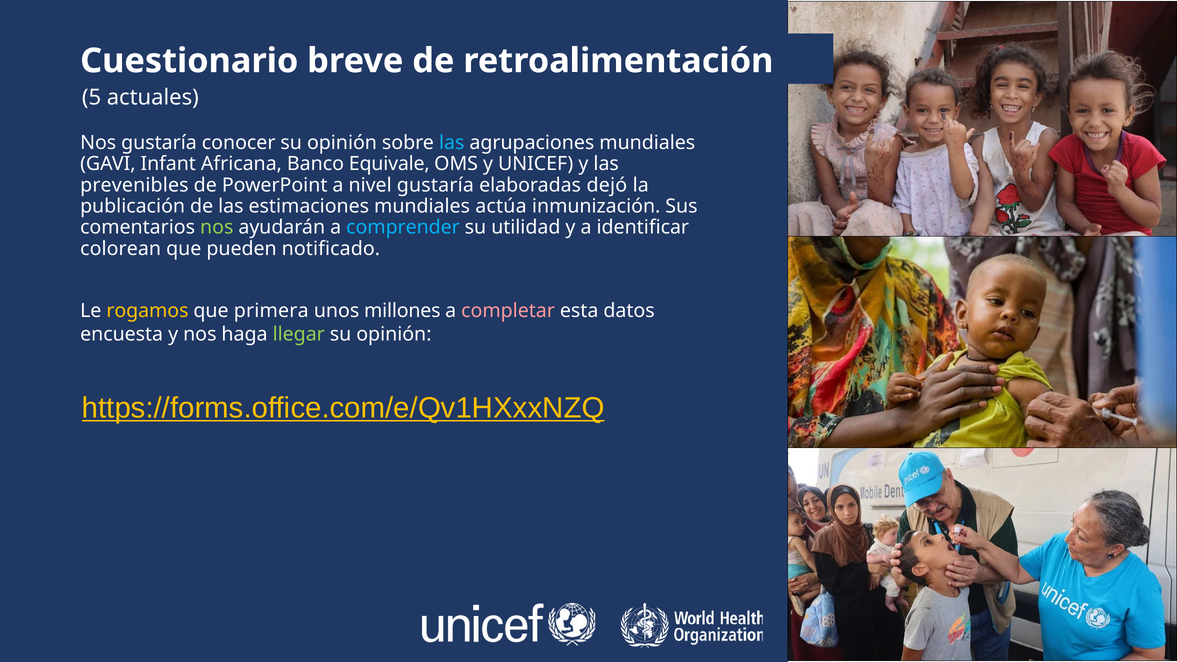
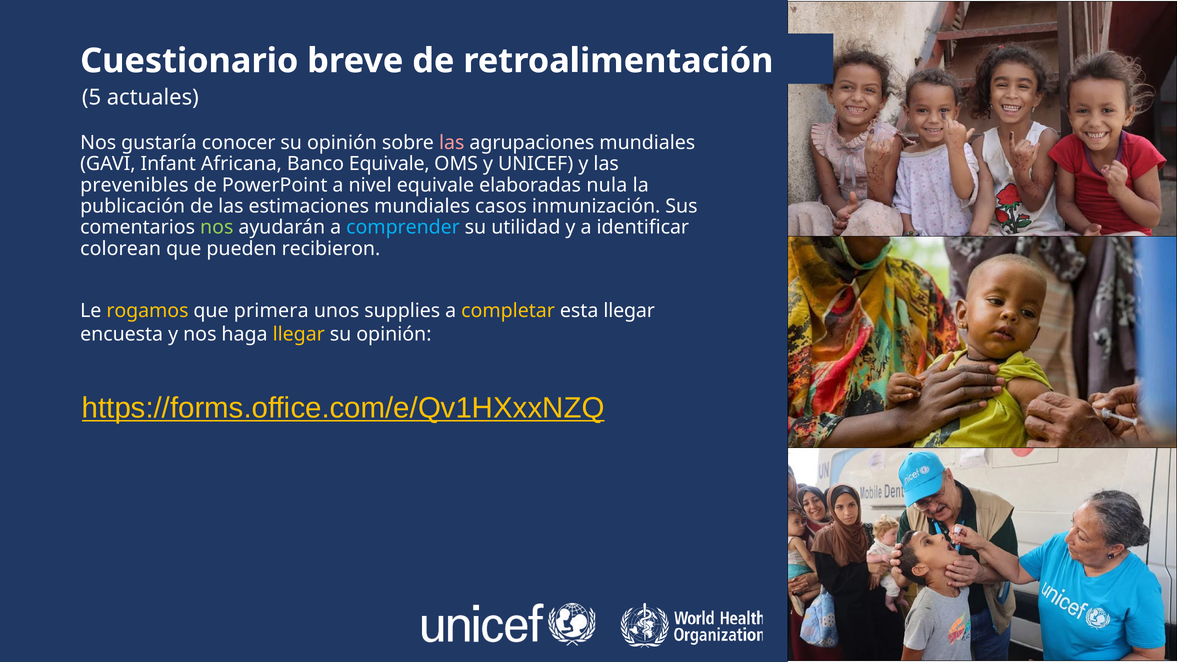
las colour: light blue -> pink (452, 143)
nivel gustaría: gustaría -> equivale (435, 185)
dejó: dejó -> nula (607, 185)
actúa: actúa -> casos (501, 206)
notificado: notificado -> recibieron (331, 249)
millones: millones -> supplies (402, 311)
completar colour: pink -> yellow (508, 311)
esta datos: datos -> llegar (629, 311)
llegar colour: light green -> yellow (299, 335)
